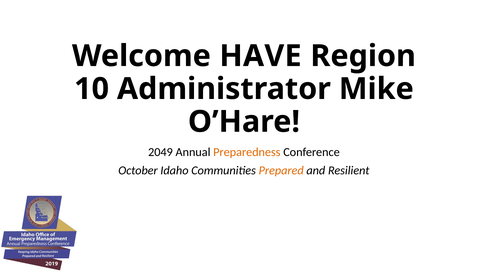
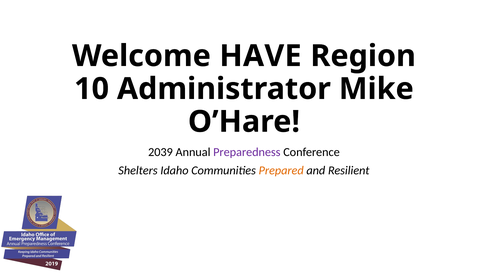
2049: 2049 -> 2039 (160, 153)
Preparedness colour: orange -> purple (247, 153)
October: October -> Shelters (138, 171)
